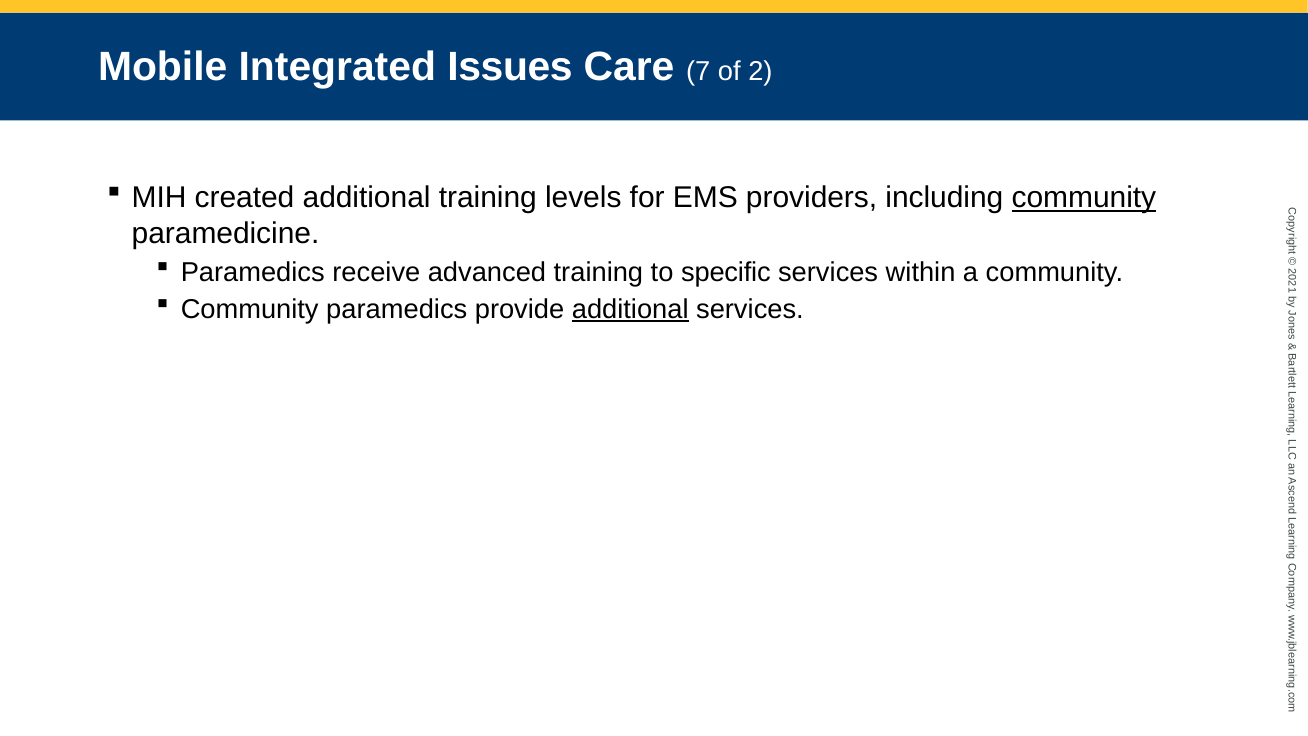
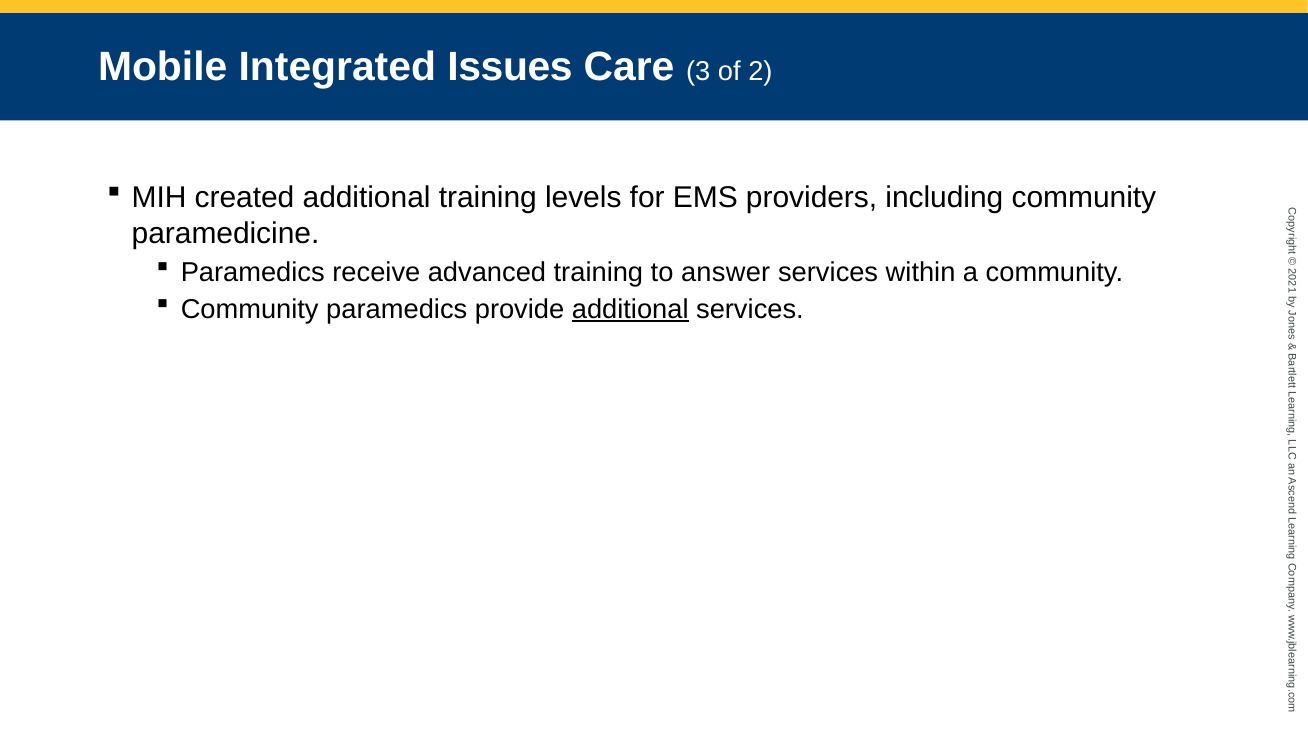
7: 7 -> 3 (698, 72)
community underline: present -> none (1084, 198)
specific: specific -> answer (726, 272)
